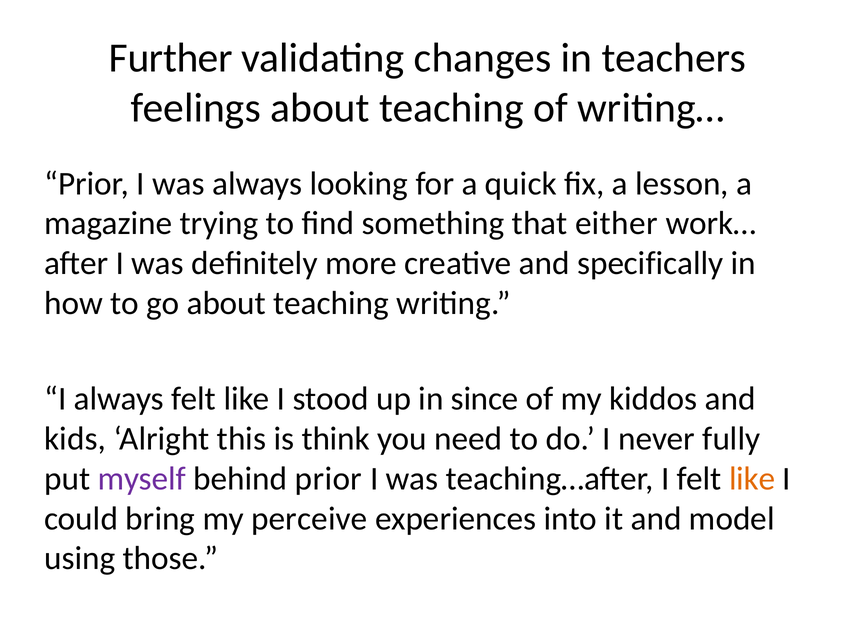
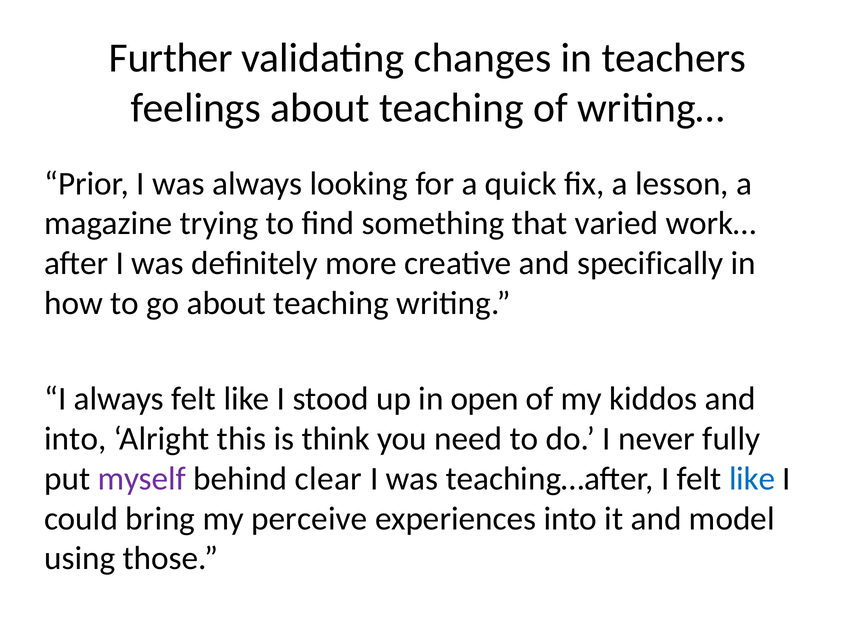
either: either -> varied (617, 224)
since: since -> open (485, 399)
kids: kids -> into (75, 439)
behind prior: prior -> clear (328, 479)
like colour: orange -> blue (752, 479)
